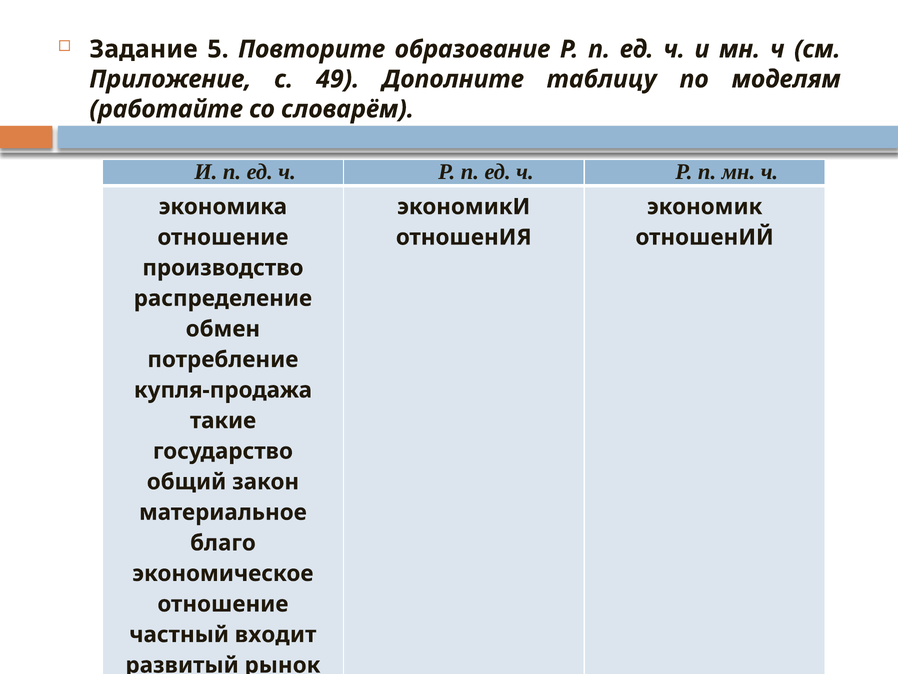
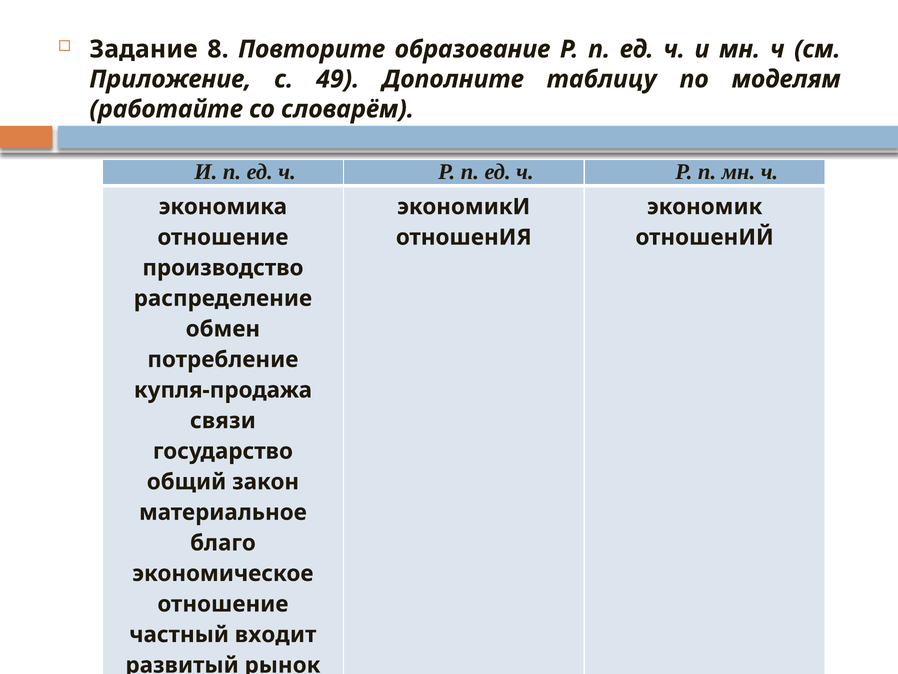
5: 5 -> 8 (218, 49)
такие: такие -> связи (223, 420)
